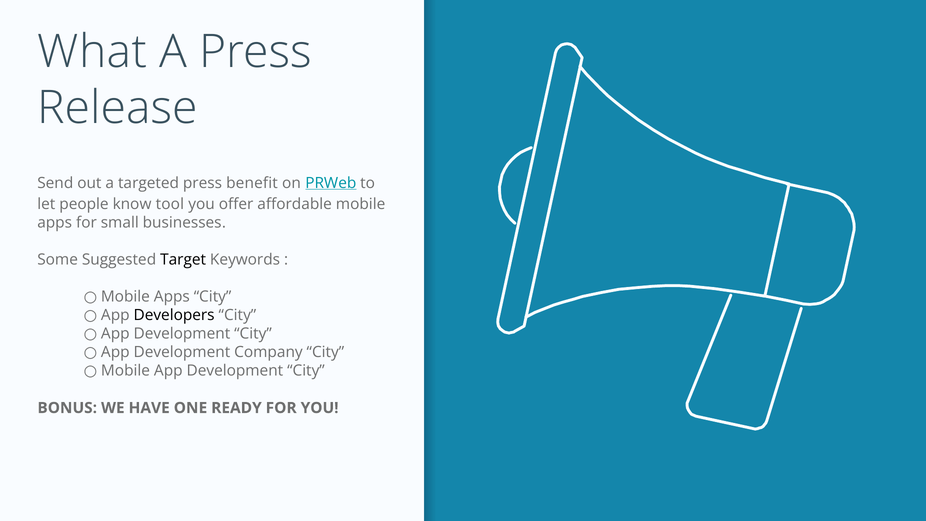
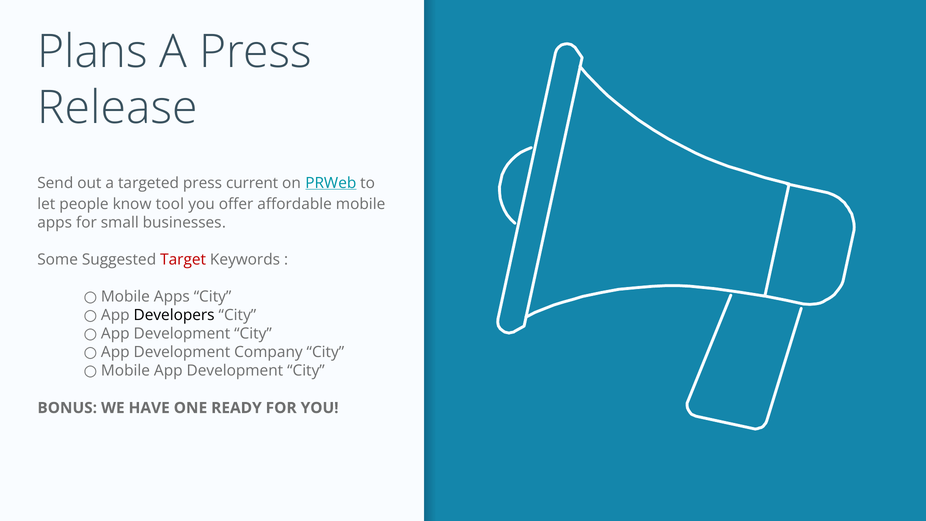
What: What -> Plans (92, 52)
benefit: benefit -> current (252, 183)
Target colour: black -> red (183, 260)
